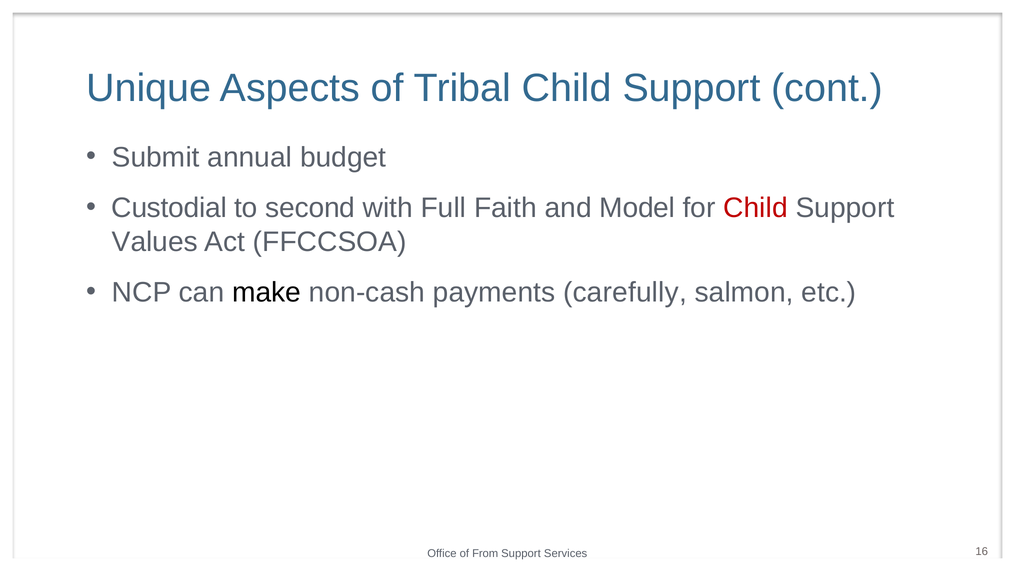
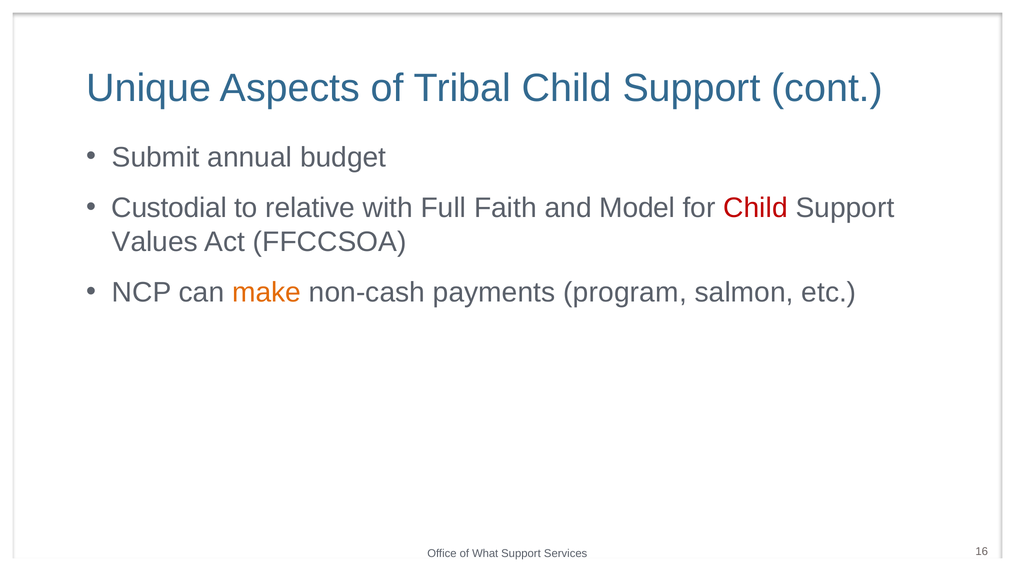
second: second -> relative (310, 208)
make colour: black -> orange (267, 293)
carefully: carefully -> program (625, 293)
From: From -> What (485, 553)
